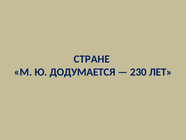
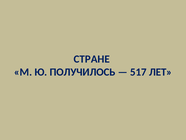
ДОДУМАЕТСЯ: ДОДУМАЕТСЯ -> ПОЛУЧИЛОСЬ (82, 72)
230: 230 -> 517 (138, 72)
